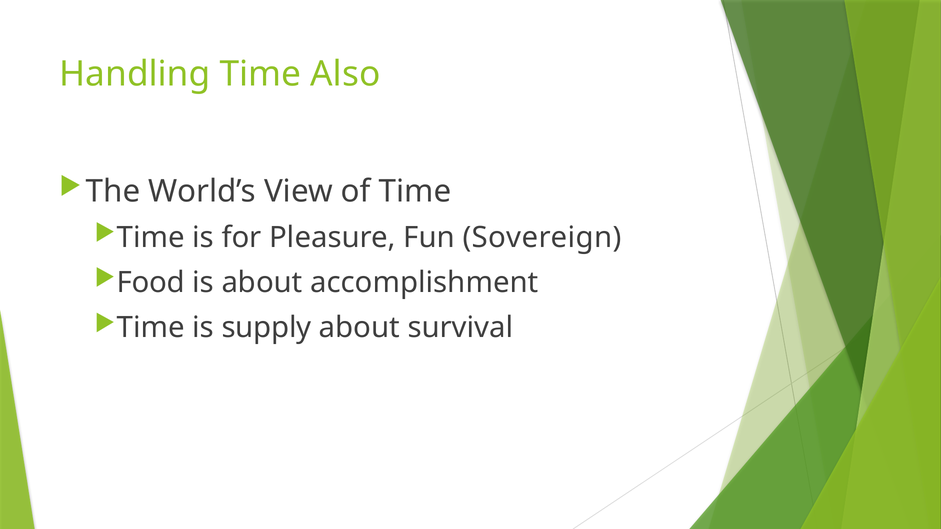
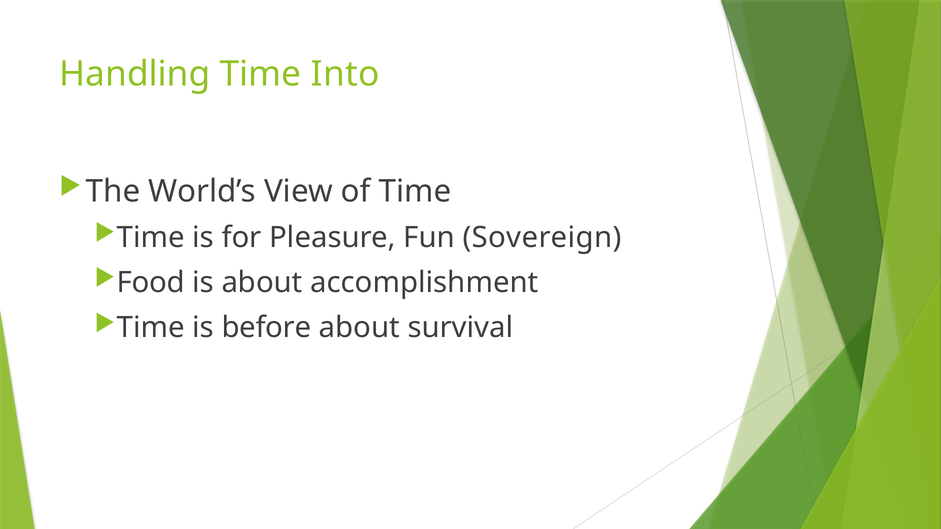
Also: Also -> Into (345, 74)
supply: supply -> before (266, 328)
